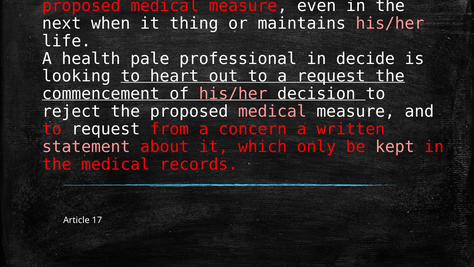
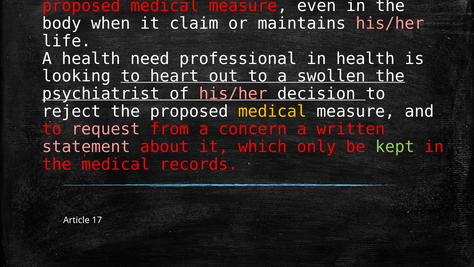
next: next -> body (62, 23)
thing: thing -> claim (194, 23)
pale: pale -> need (150, 59)
in decide: decide -> health (365, 59)
a request: request -> swollen (331, 76)
commencement: commencement -> psychiatrist (101, 94)
medical colour: pink -> yellow (272, 111)
request colour: white -> pink (106, 129)
kept colour: pink -> light green (395, 147)
